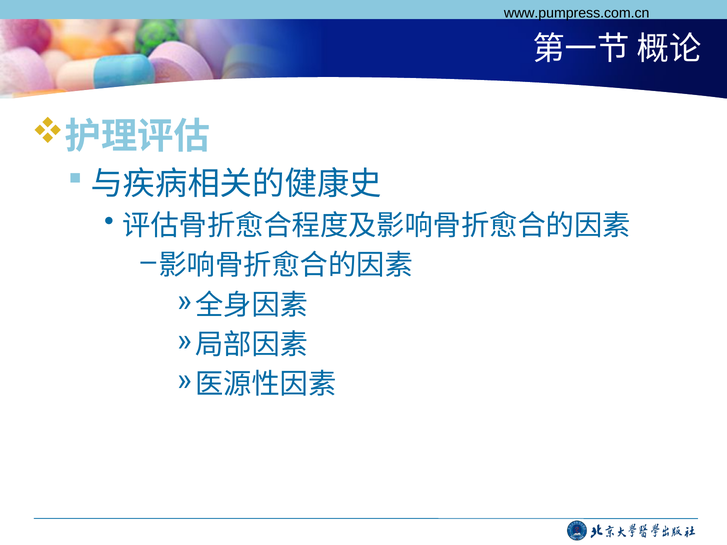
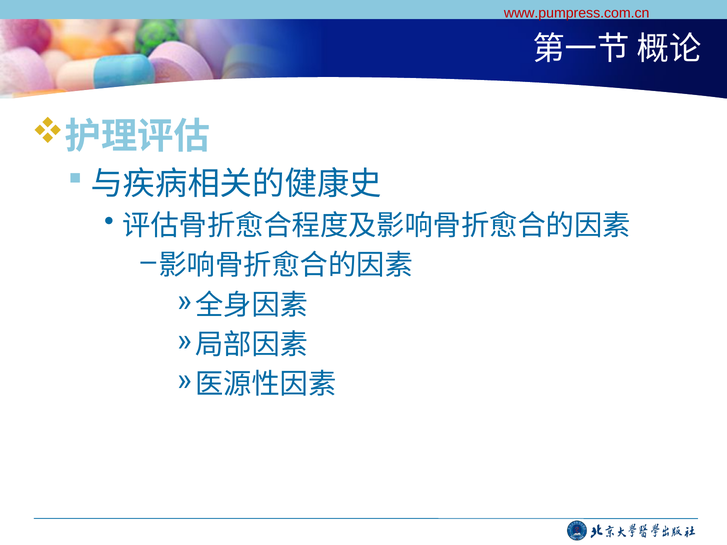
www.pumpress.com.cn colour: black -> red (577, 13)
